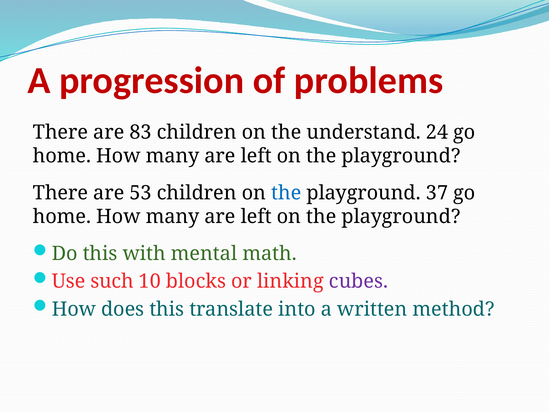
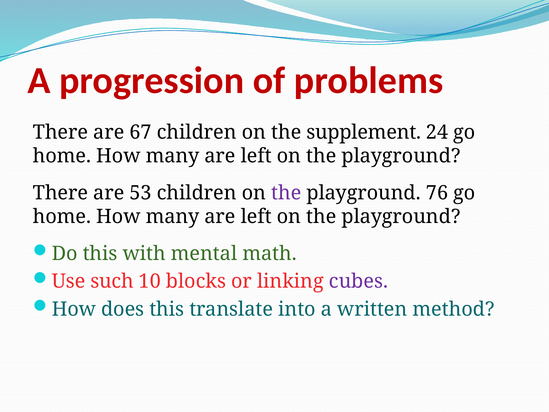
83: 83 -> 67 (141, 132)
understand: understand -> supplement (364, 132)
the colour: blue -> purple (286, 193)
37: 37 -> 76 (437, 193)
